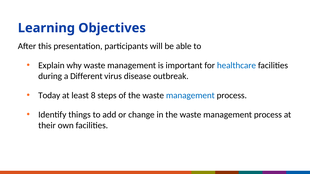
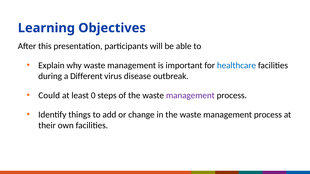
Today: Today -> Could (49, 96)
8: 8 -> 0 (93, 96)
management colour: blue -> purple (190, 96)
